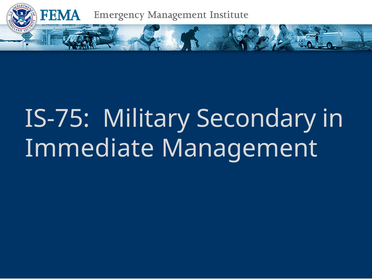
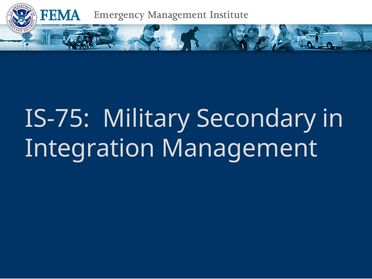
Immediate: Immediate -> Integration (90, 148)
